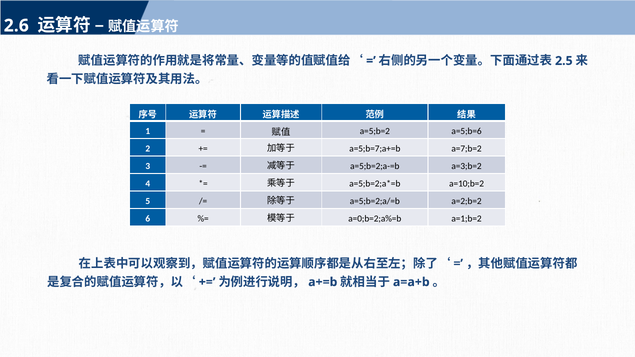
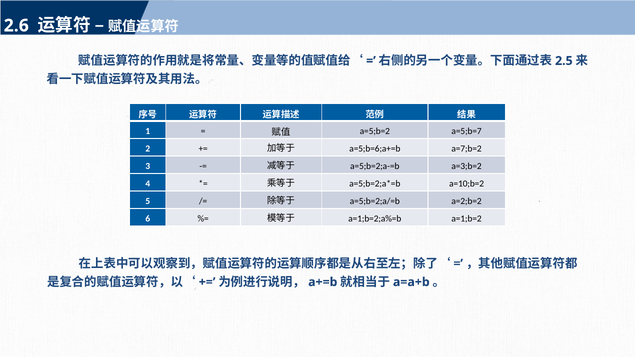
a=5;b=6: a=5;b=6 -> a=5;b=7 (467, 131)
a=5;b=7;a+=b: a=5;b=7;a+=b -> a=5;b=6;a+=b (375, 149)
a=0;b=2;a%=b: a=0;b=2;a%=b -> a=1;b=2;a%=b (375, 219)
